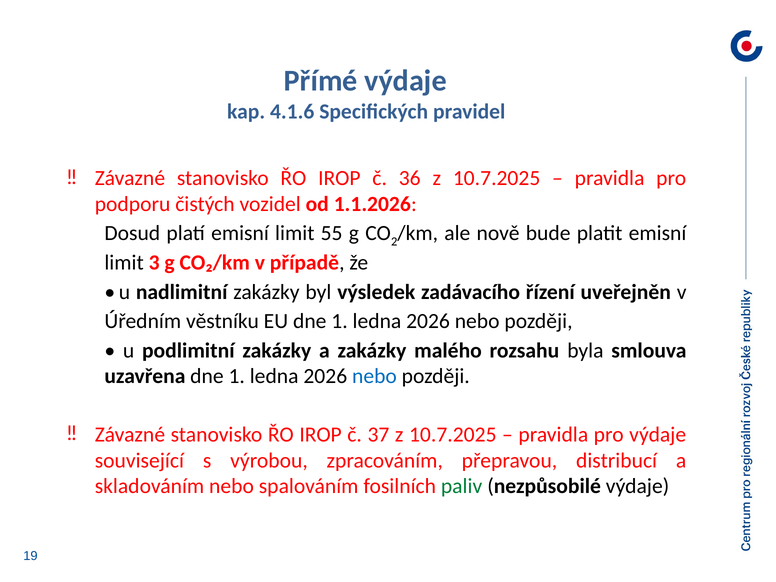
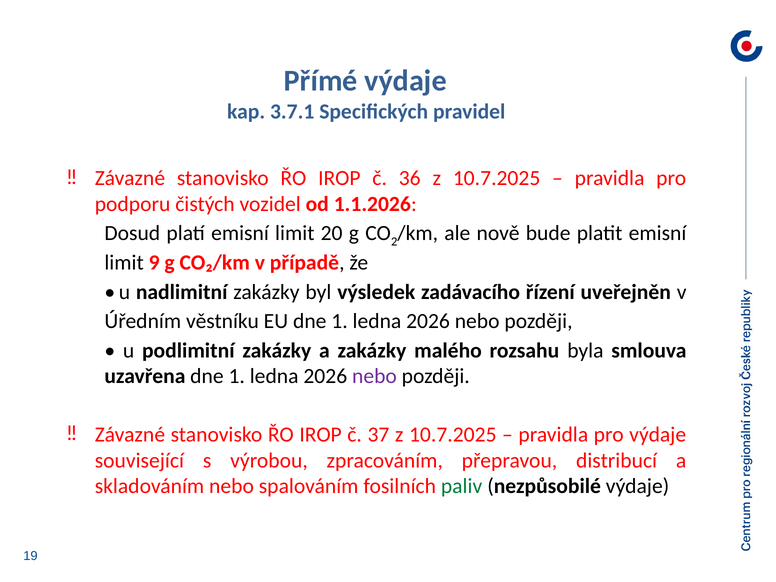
4.1.6: 4.1.6 -> 3.7.1 (292, 111)
55: 55 -> 20 (332, 233)
3: 3 -> 9 (154, 263)
nebo colour: blue -> purple (374, 376)
